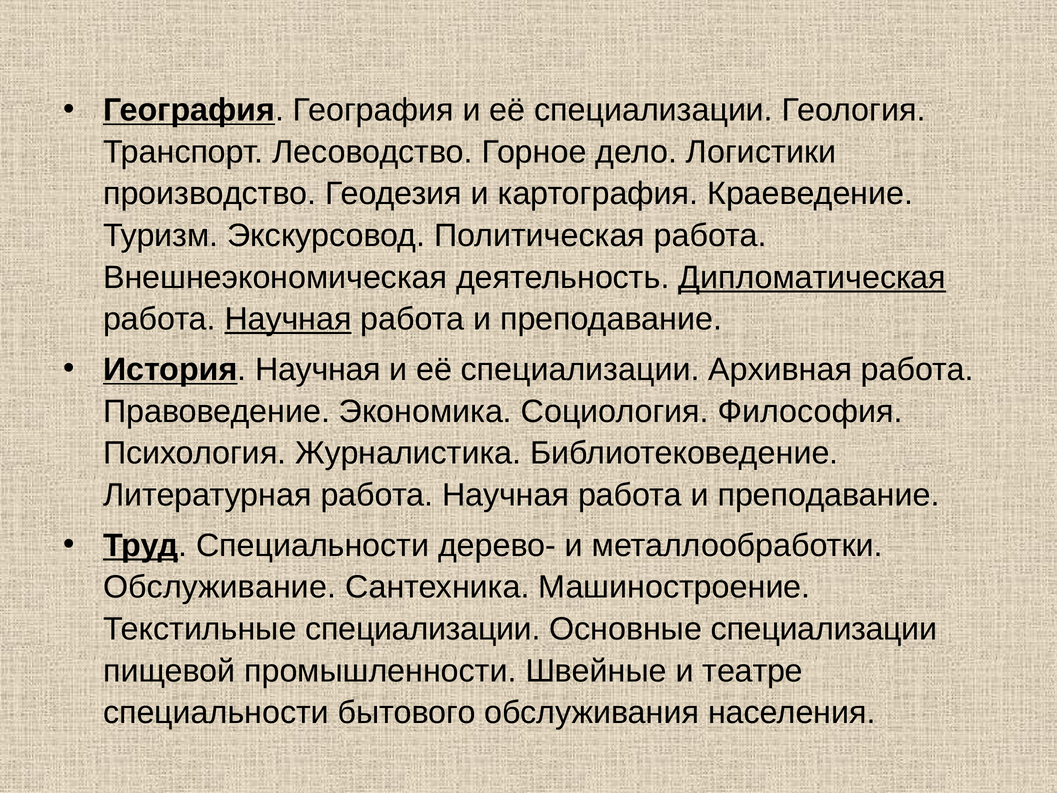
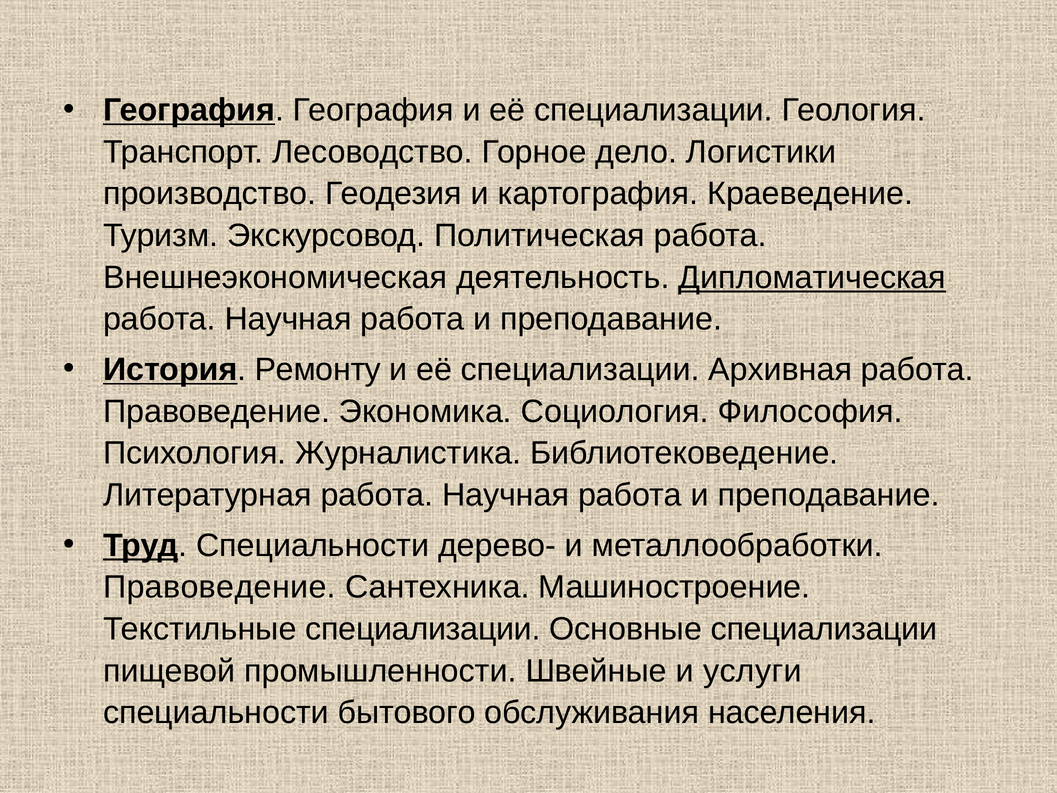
Научная underline: present -> none (288, 319)
История Научная: Научная -> Ремонту (318, 369)
Обслуживание: Обслуживание -> Правоведение (219, 587)
театре: театре -> услуги (752, 671)
